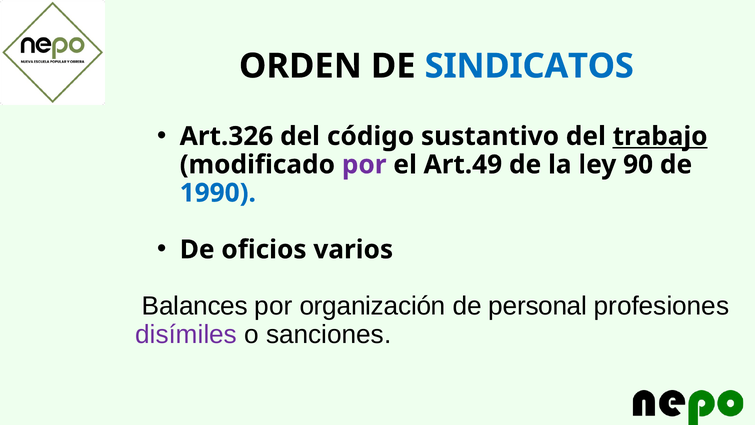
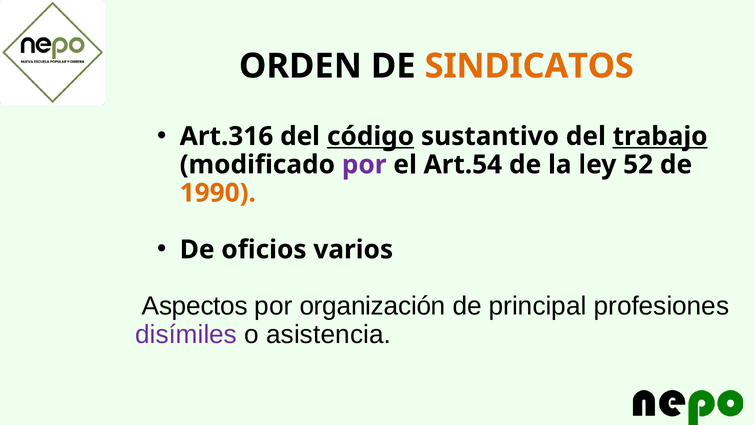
SINDICATOS colour: blue -> orange (529, 66)
Art.326: Art.326 -> Art.316 (226, 136)
código underline: none -> present (371, 136)
Art.49: Art.49 -> Art.54 (463, 165)
90: 90 -> 52 (638, 165)
1990 colour: blue -> orange (218, 193)
Balances: Balances -> Aspectos (195, 306)
personal: personal -> principal (538, 306)
sanciones: sanciones -> asistencia (329, 334)
